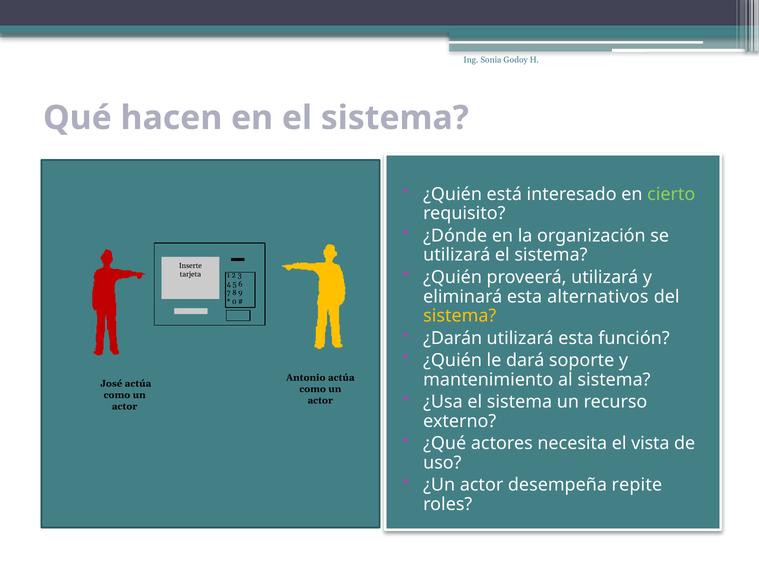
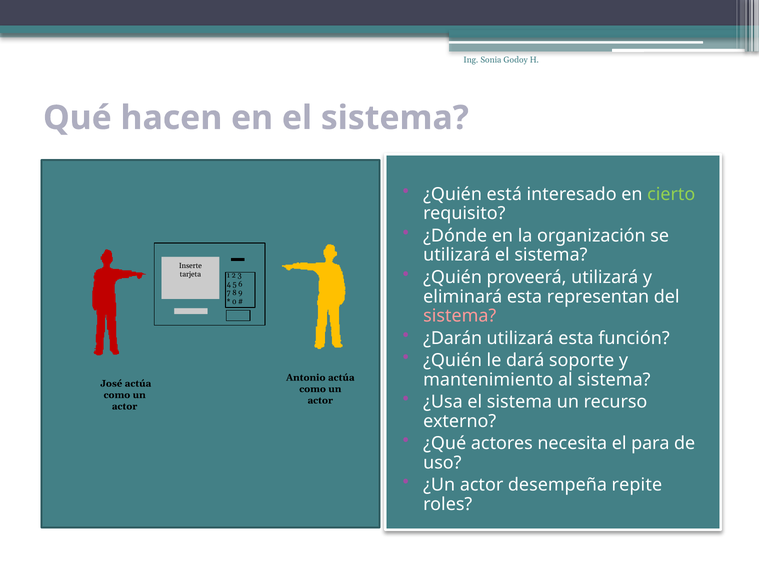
alternativos: alternativos -> representan (598, 297)
sistema colour: yellow -> pink (460, 316)
vista: vista -> para (650, 444)
